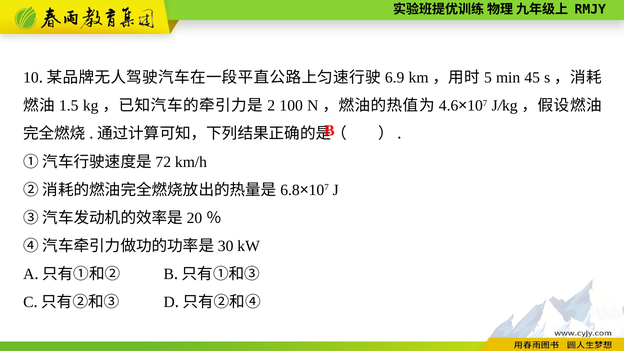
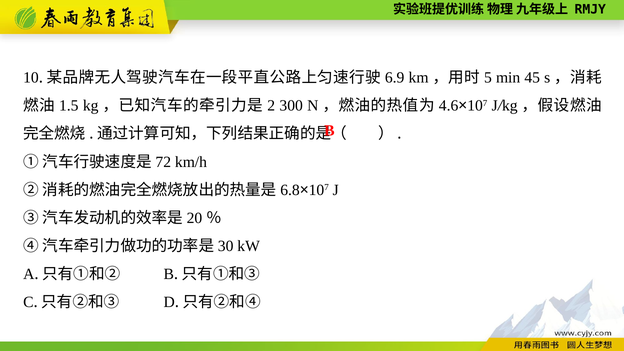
100: 100 -> 300 (291, 106)
